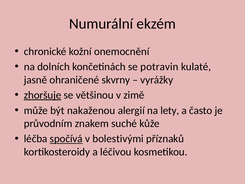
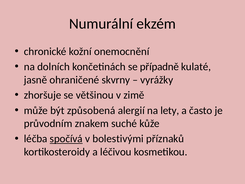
potravin: potravin -> případně (159, 67)
zhoršuje underline: present -> none (43, 95)
nakaženou: nakaženou -> způsobená (91, 110)
